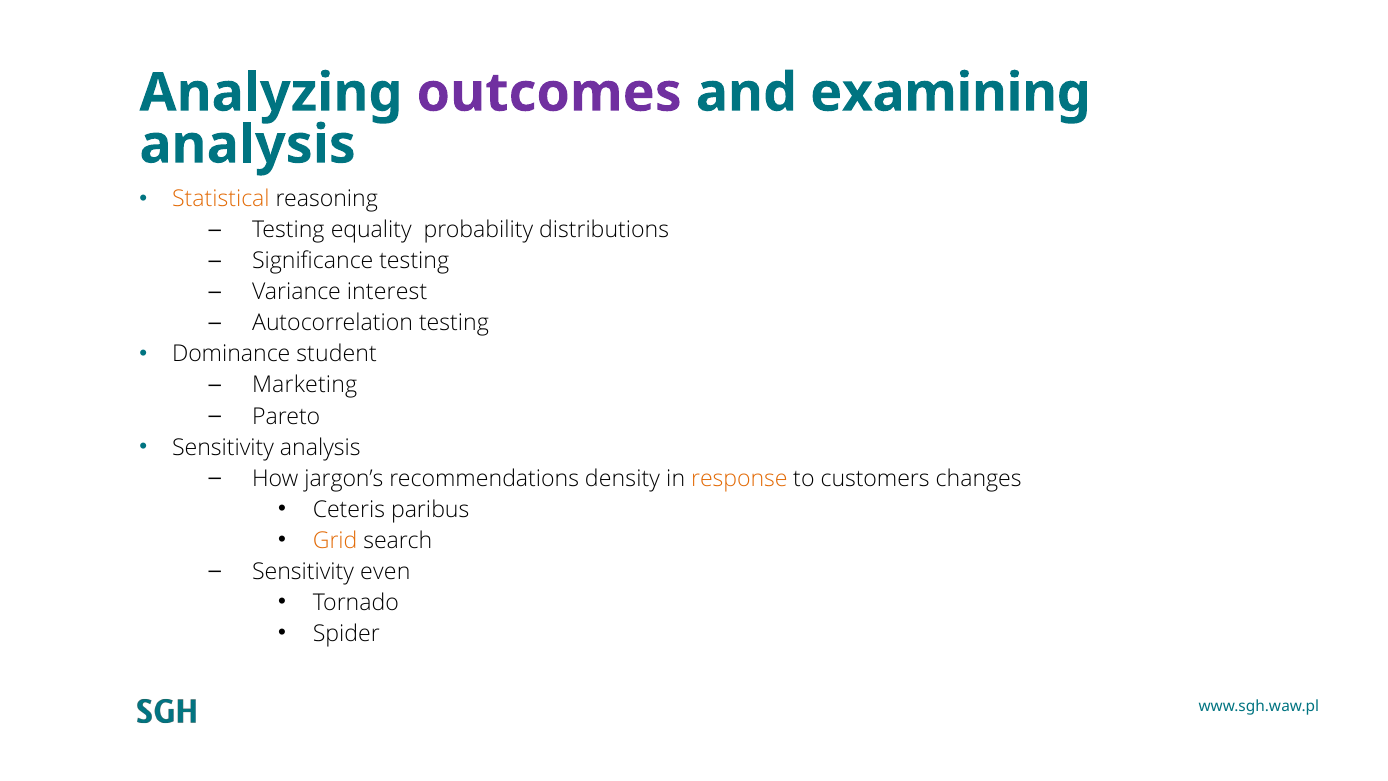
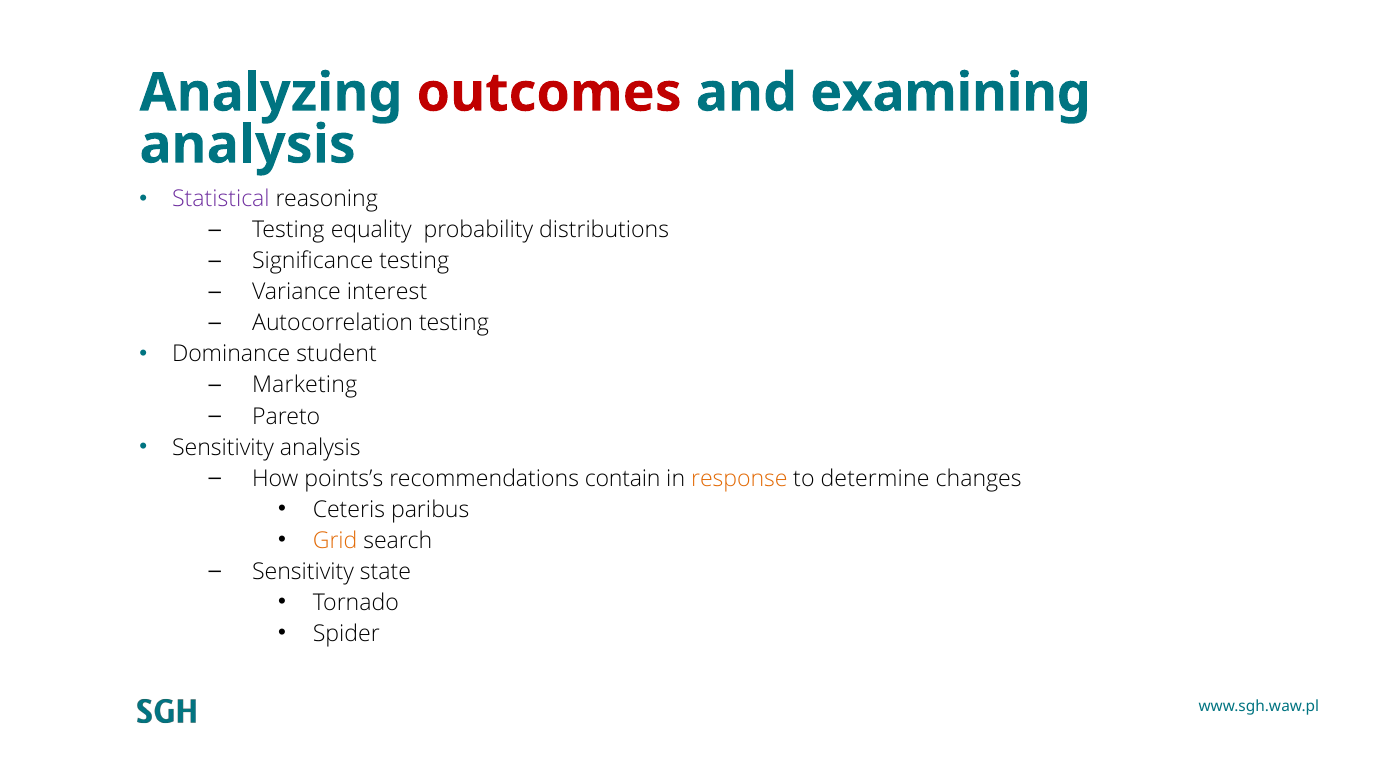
outcomes colour: purple -> red (549, 93)
Statistical colour: orange -> purple (221, 199)
jargon’s: jargon’s -> points’s (344, 478)
density: density -> contain (623, 478)
customers: customers -> determine (875, 478)
even: even -> state (385, 571)
